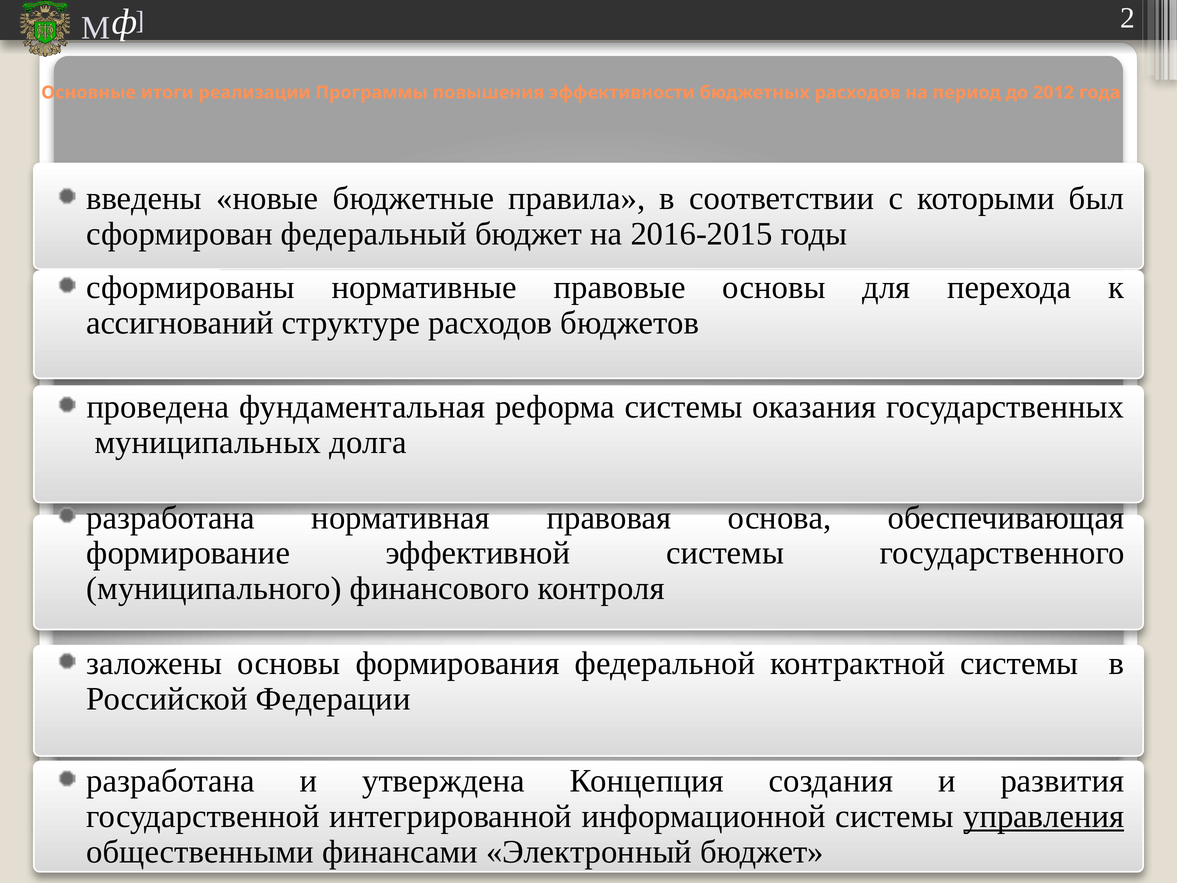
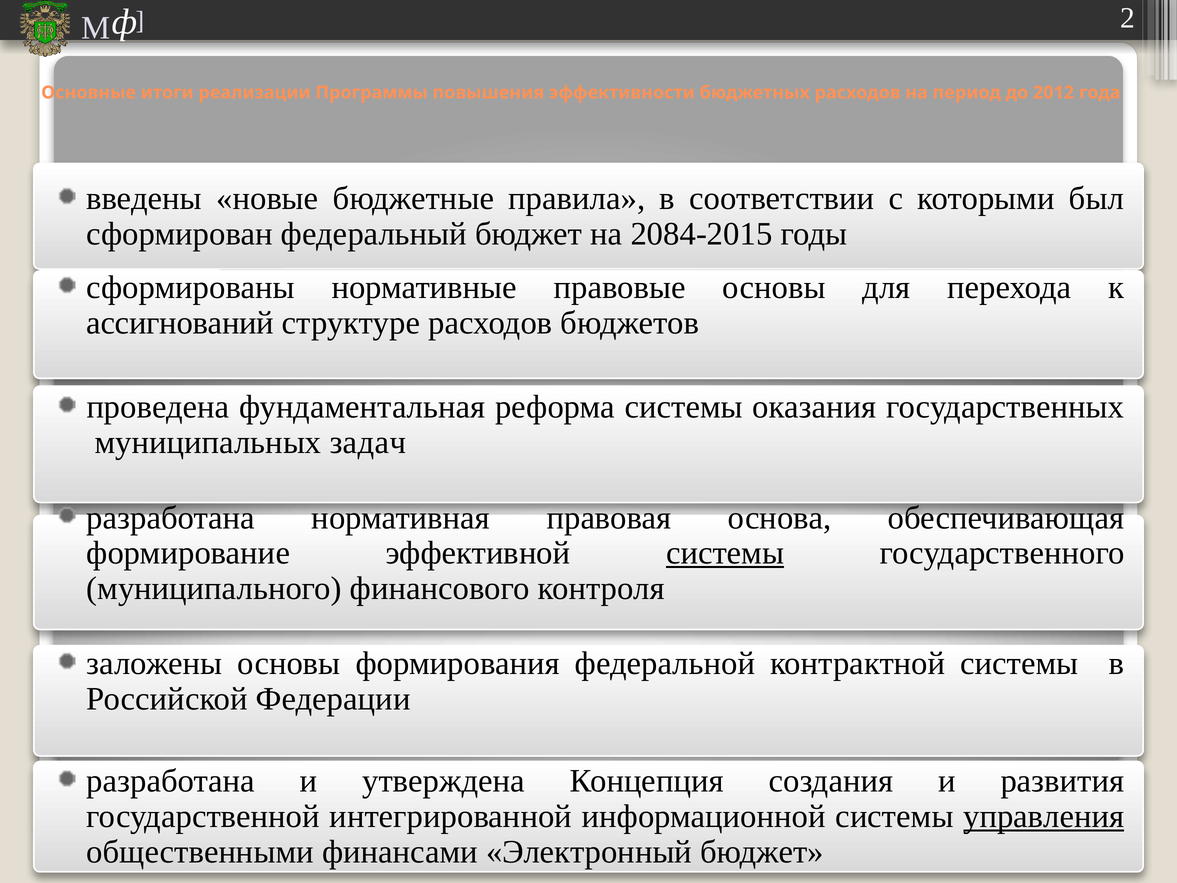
2016-2015: 2016-2015 -> 2084-2015 (701, 234)
долга: долга -> задач (368, 442)
системы underline: none -> present (725, 553)
